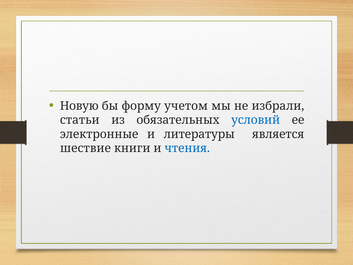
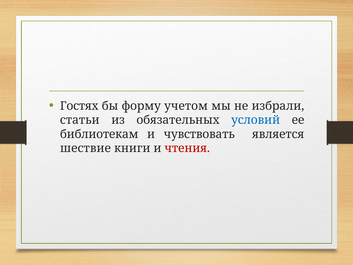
Новую: Новую -> Гостях (79, 106)
электронные: электронные -> библиотекам (99, 134)
литературы: литературы -> чувствовать (199, 134)
чтения colour: blue -> red (187, 148)
